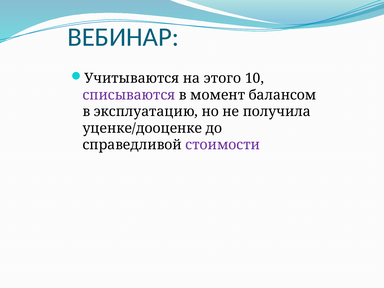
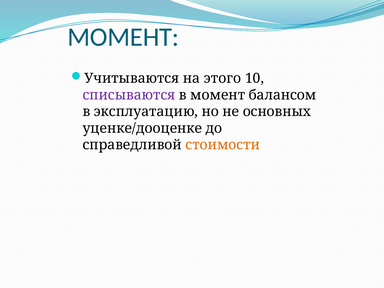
ВЕБИНАР: ВЕБИНАР -> МОМЕНТ (123, 37)
получила: получила -> основных (277, 112)
стоимости colour: purple -> orange (223, 145)
